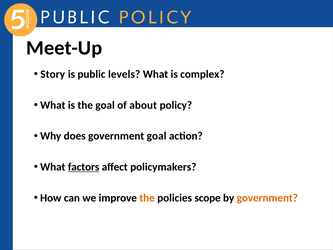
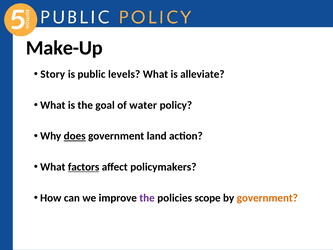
Meet-Up: Meet-Up -> Make-Up (64, 48)
complex: complex -> alleviate (202, 74)
about: about -> water (143, 105)
does underline: none -> present (75, 136)
government goal: goal -> land (157, 136)
the colour: orange -> purple (147, 198)
